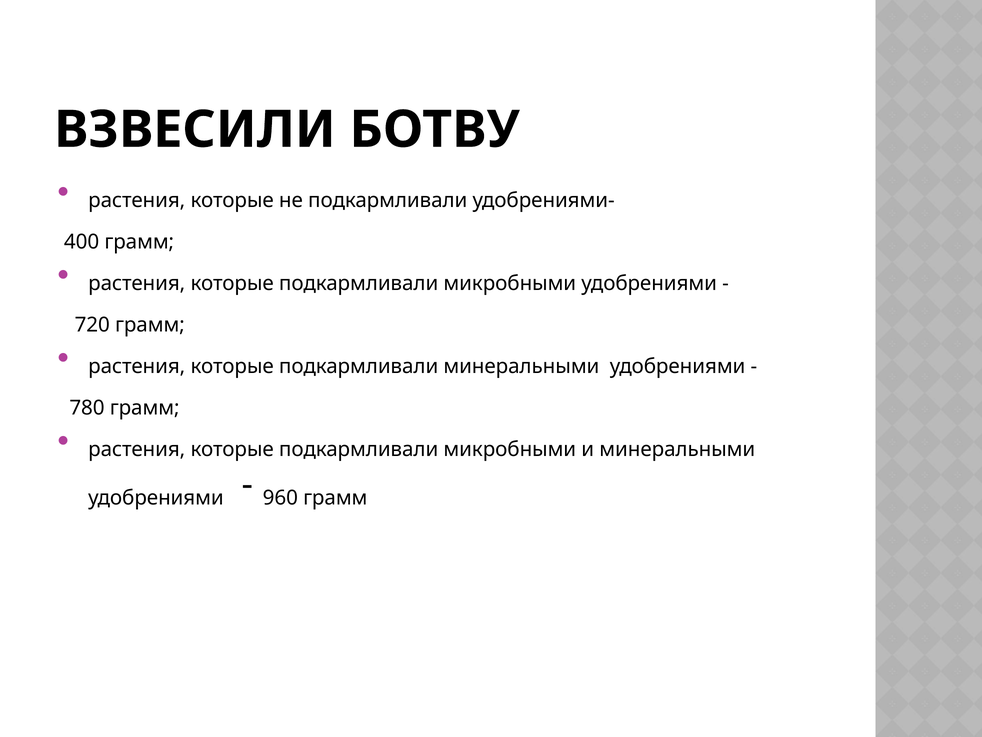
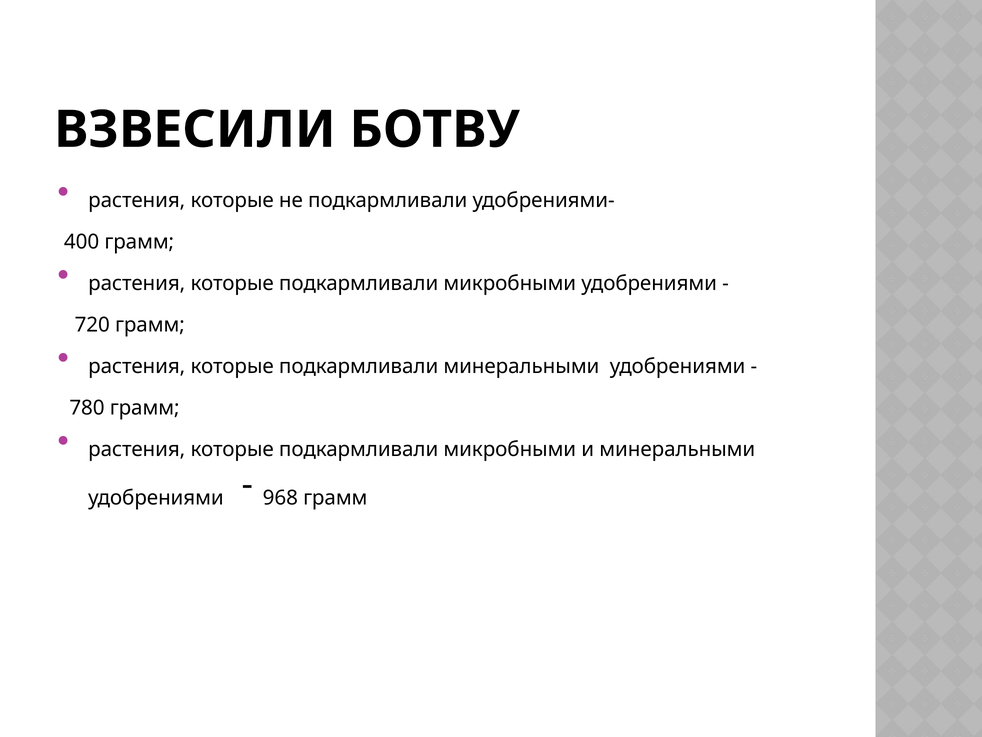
960: 960 -> 968 (280, 498)
